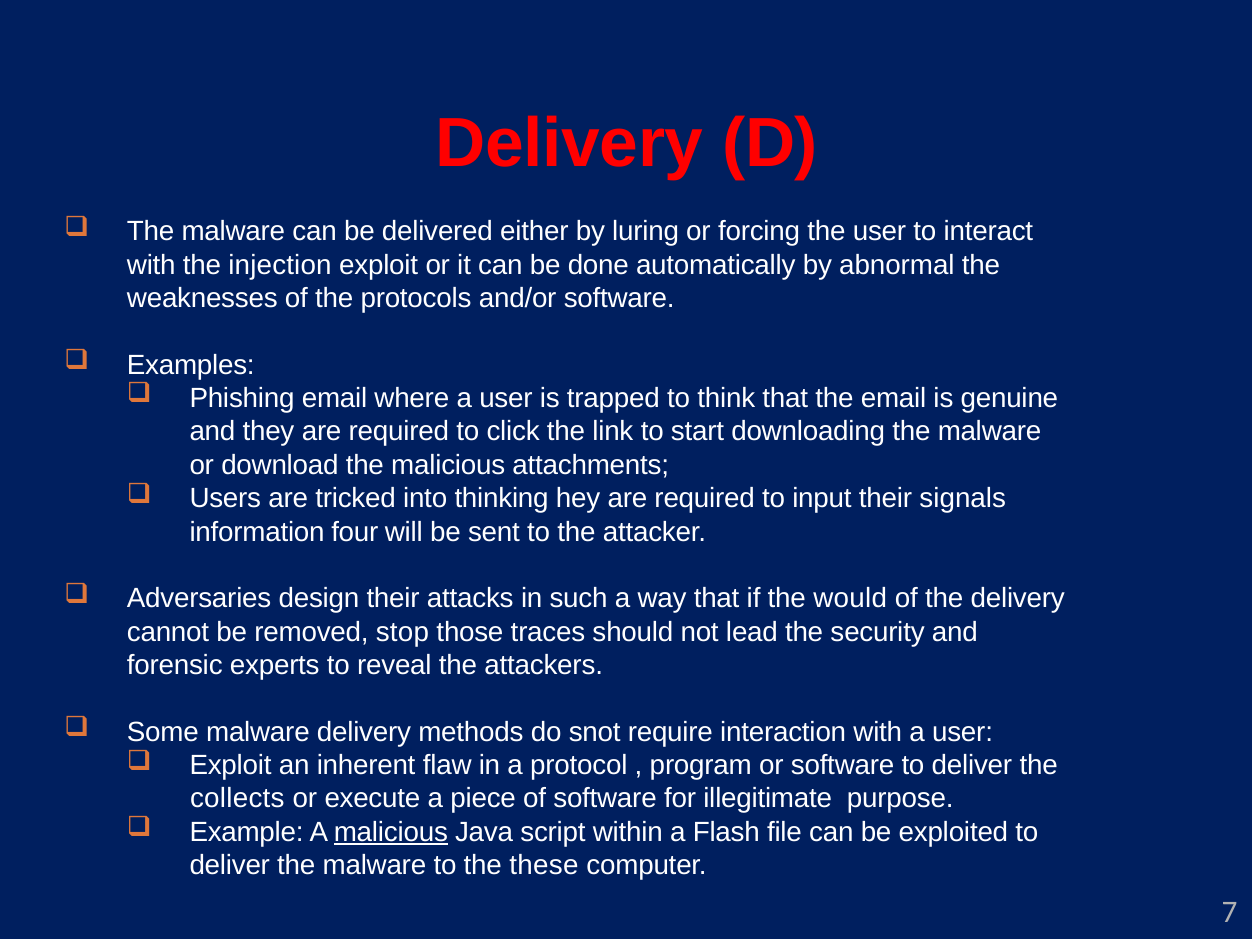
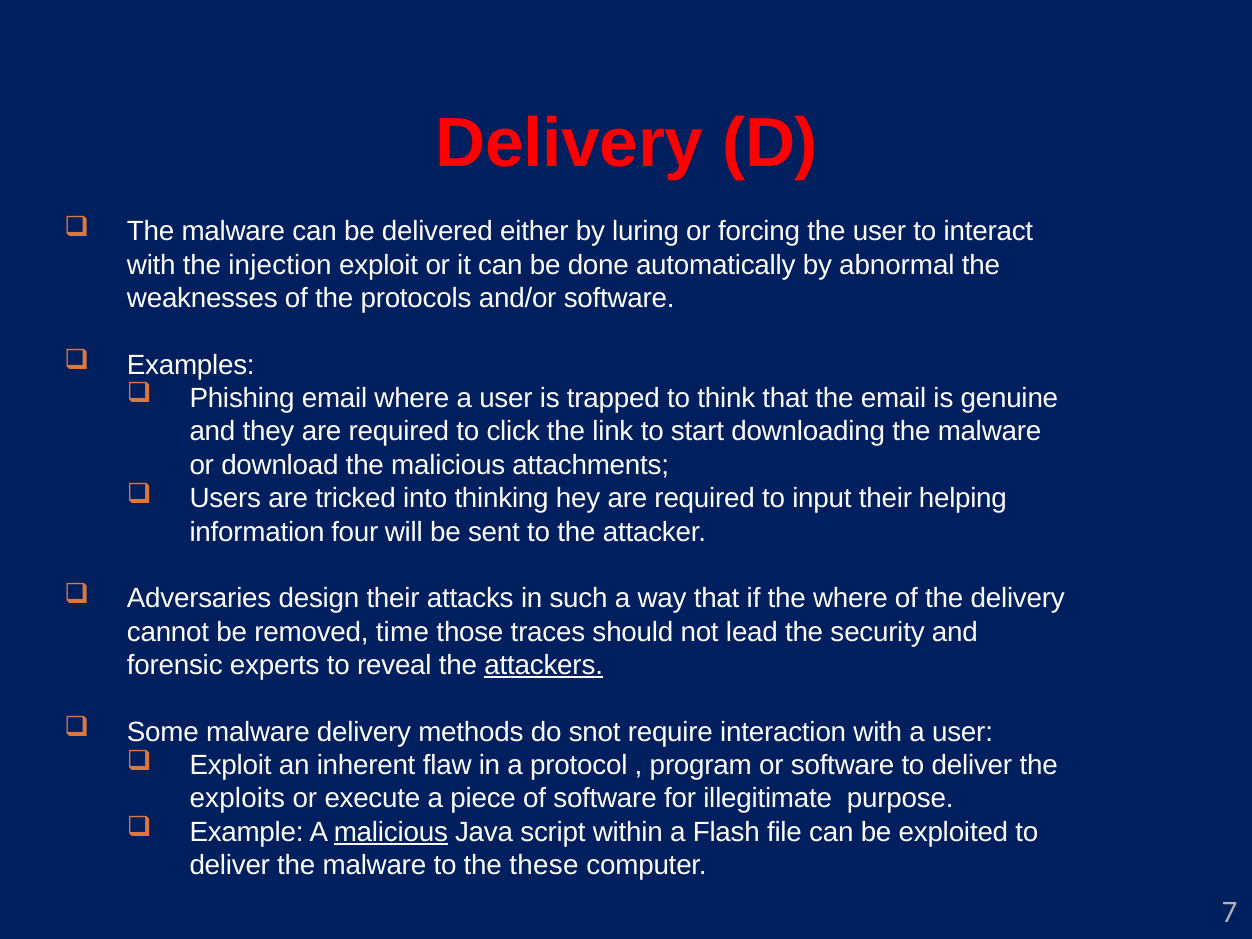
signals: signals -> helping (963, 498)
the would: would -> where (850, 599)
stop: stop -> time (402, 632)
attackers underline: none -> present (544, 665)
collects: collects -> exploits (237, 799)
